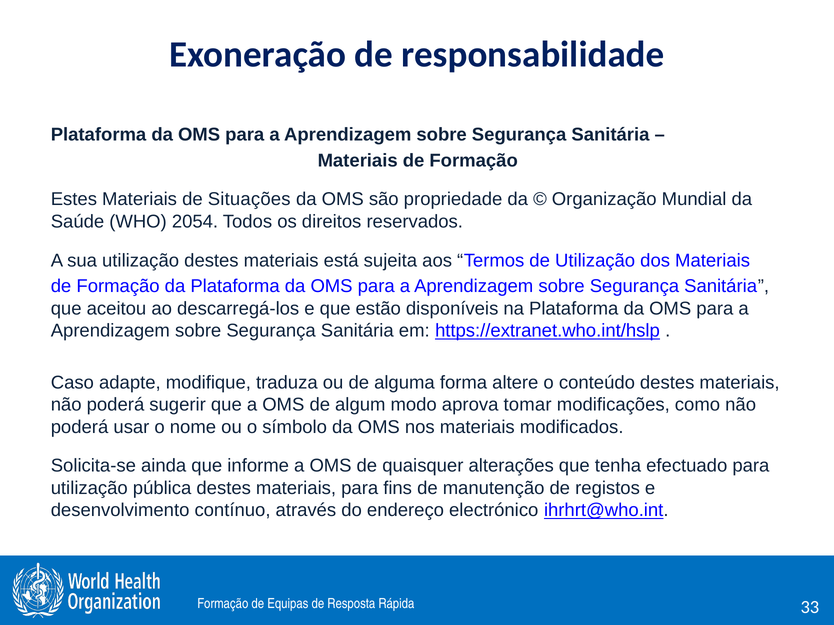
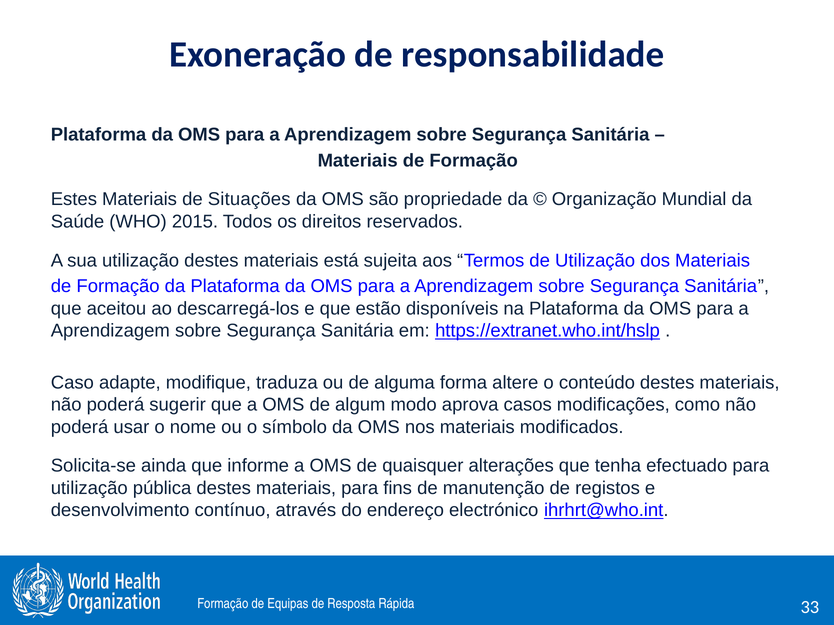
2054: 2054 -> 2015 (195, 222)
tomar: tomar -> casos (528, 405)
